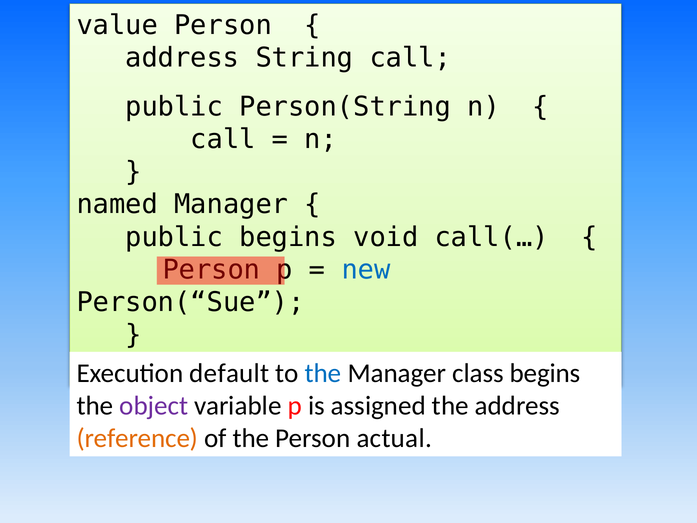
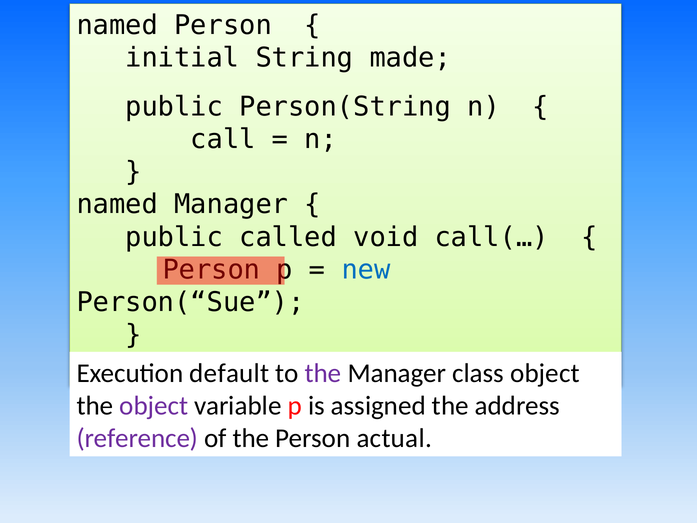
value: value -> named (117, 25)
address: address -> initial (182, 58)
String call: call -> made (410, 58)
public begins: begins -> called (288, 237)
the colour: blue -> purple (323, 373)
class begins: begins -> object (545, 373)
reference colour: orange -> purple (137, 438)
